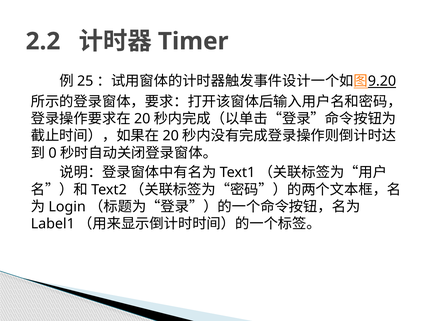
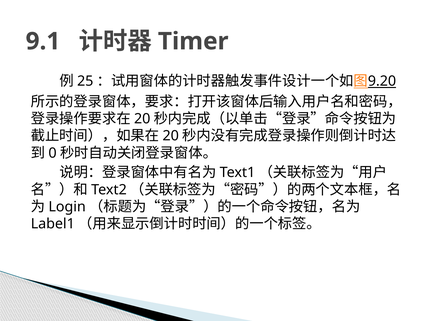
2.2: 2.2 -> 9.1 (43, 41)
